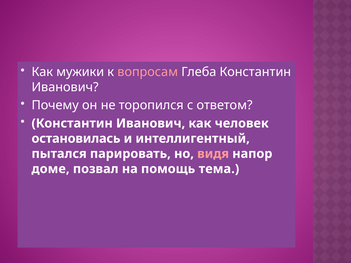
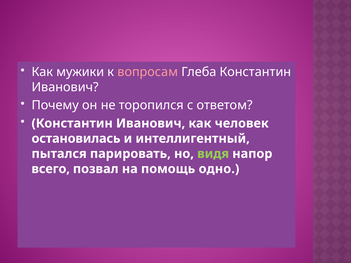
видя colour: pink -> light green (213, 154)
доме: доме -> всего (51, 169)
тема: тема -> одно (219, 169)
